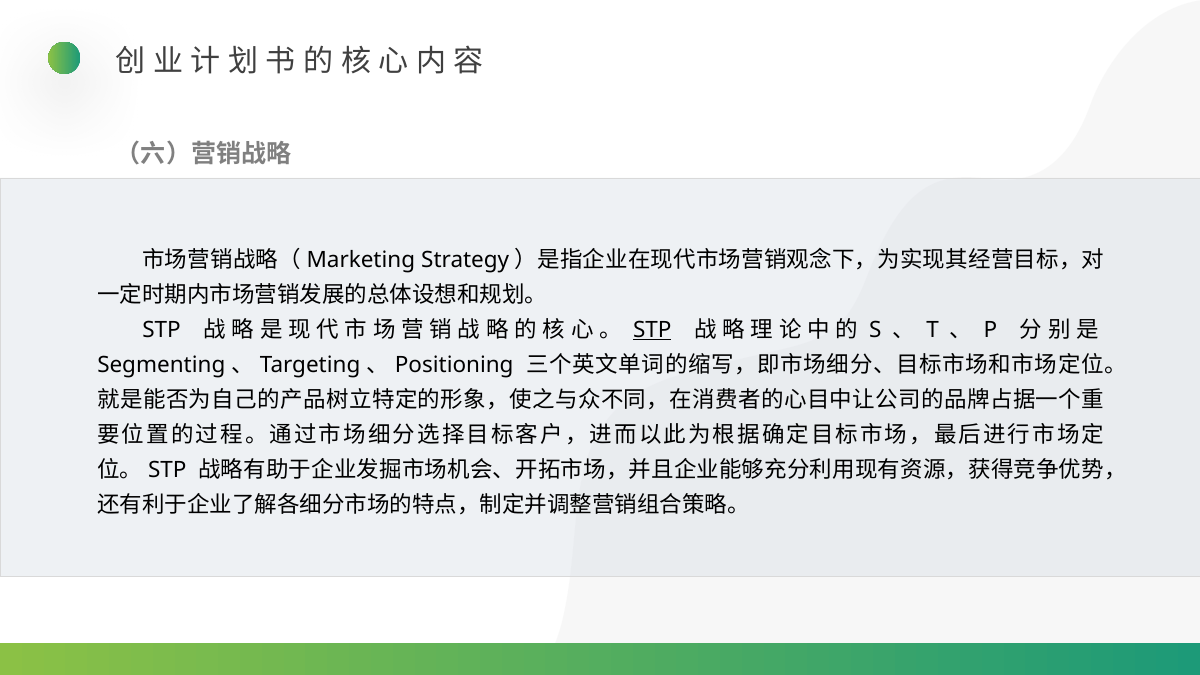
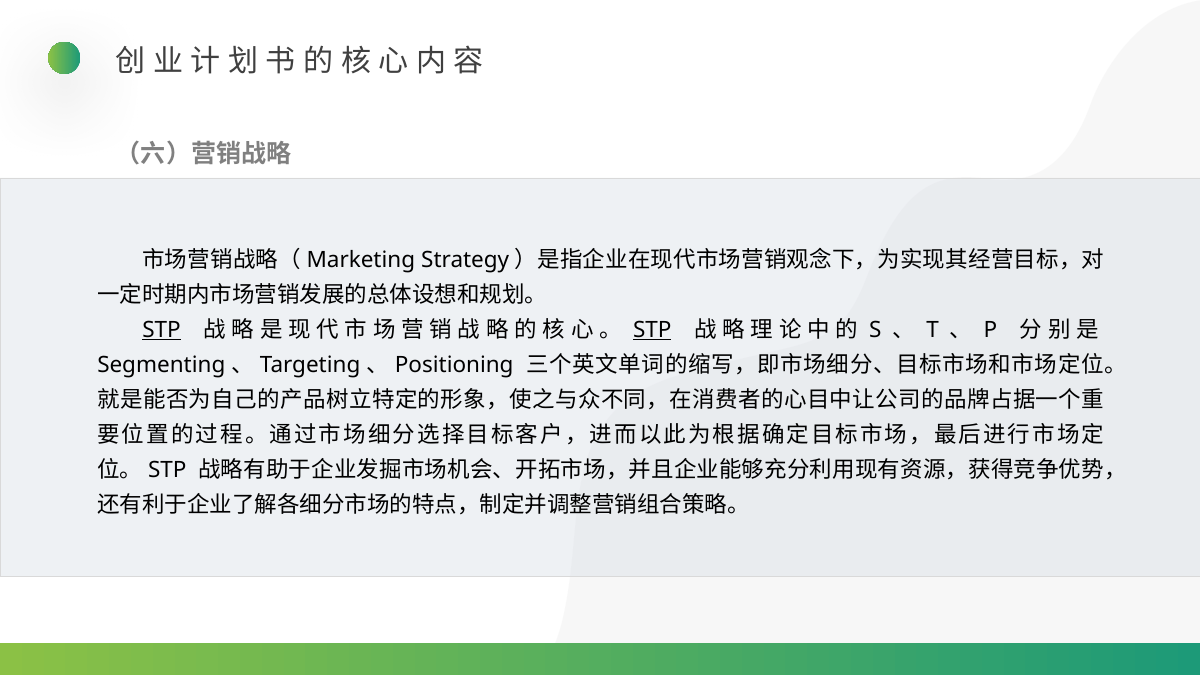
STP underline: none -> present (161, 330)
